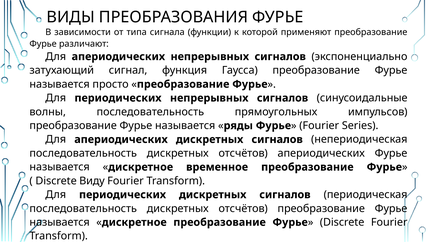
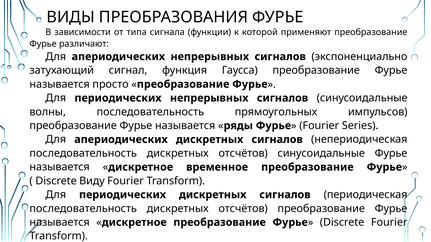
отсчётов апериодических: апериодических -> синусоидальные (321, 154)
